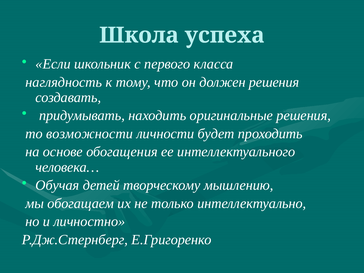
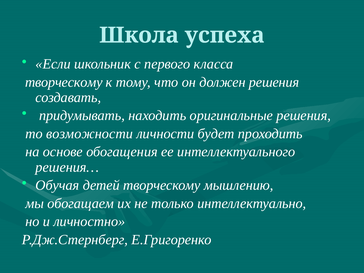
наглядность: наглядность -> творческому (64, 82)
человека…: человека… -> решения… (67, 167)
